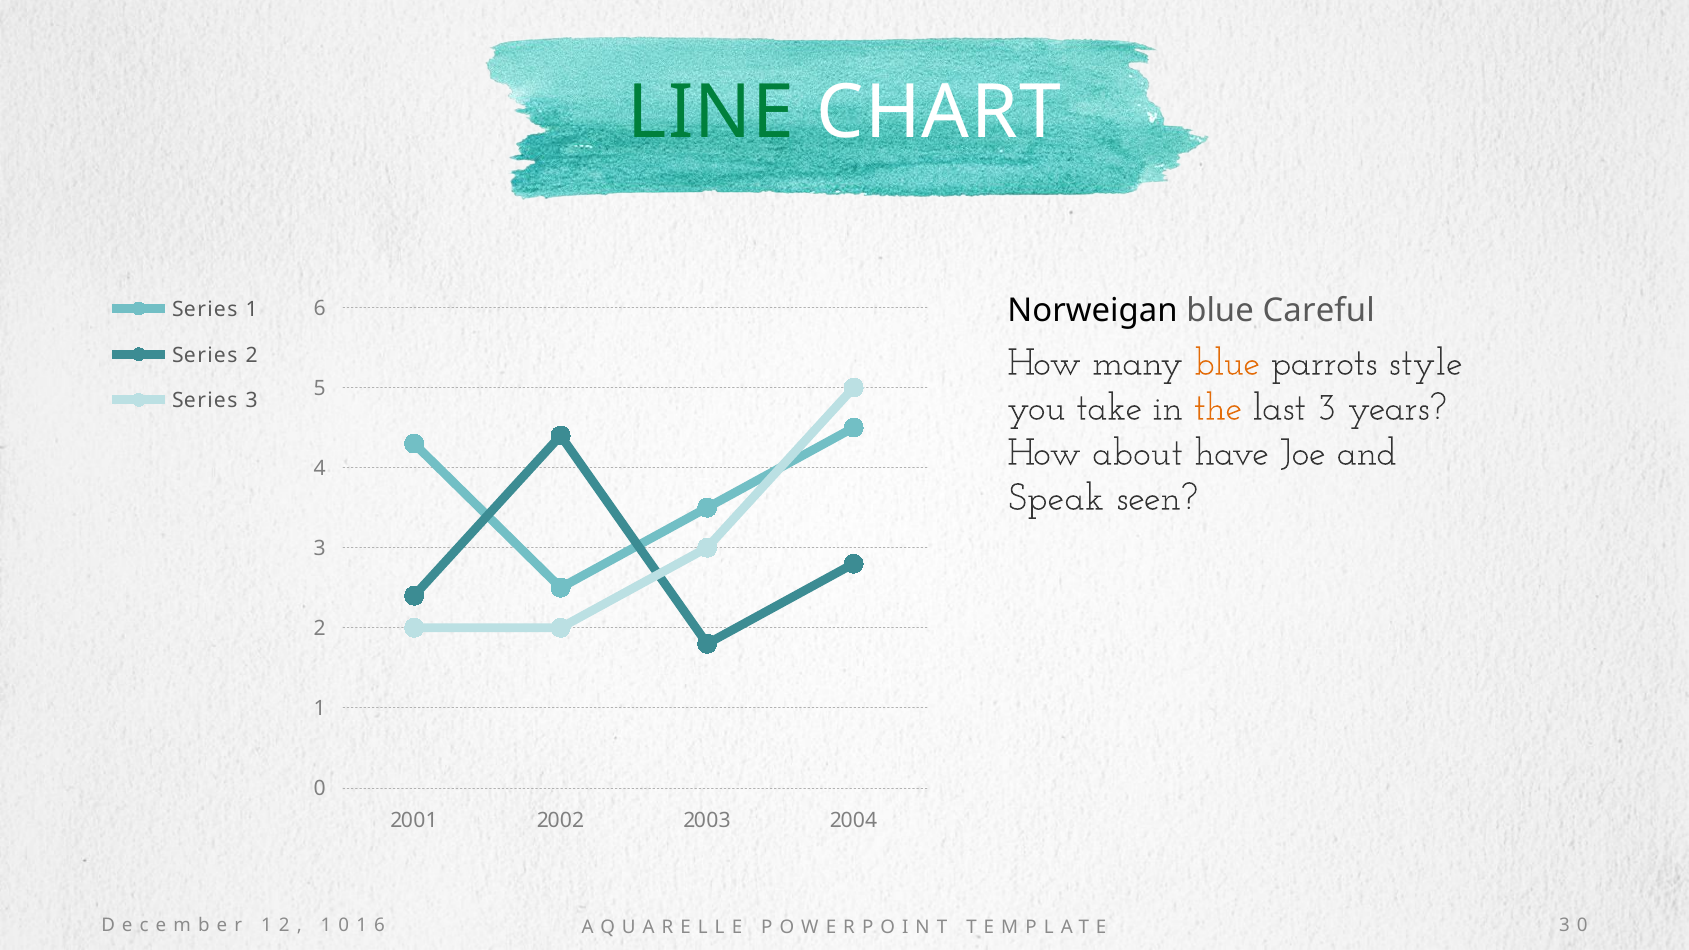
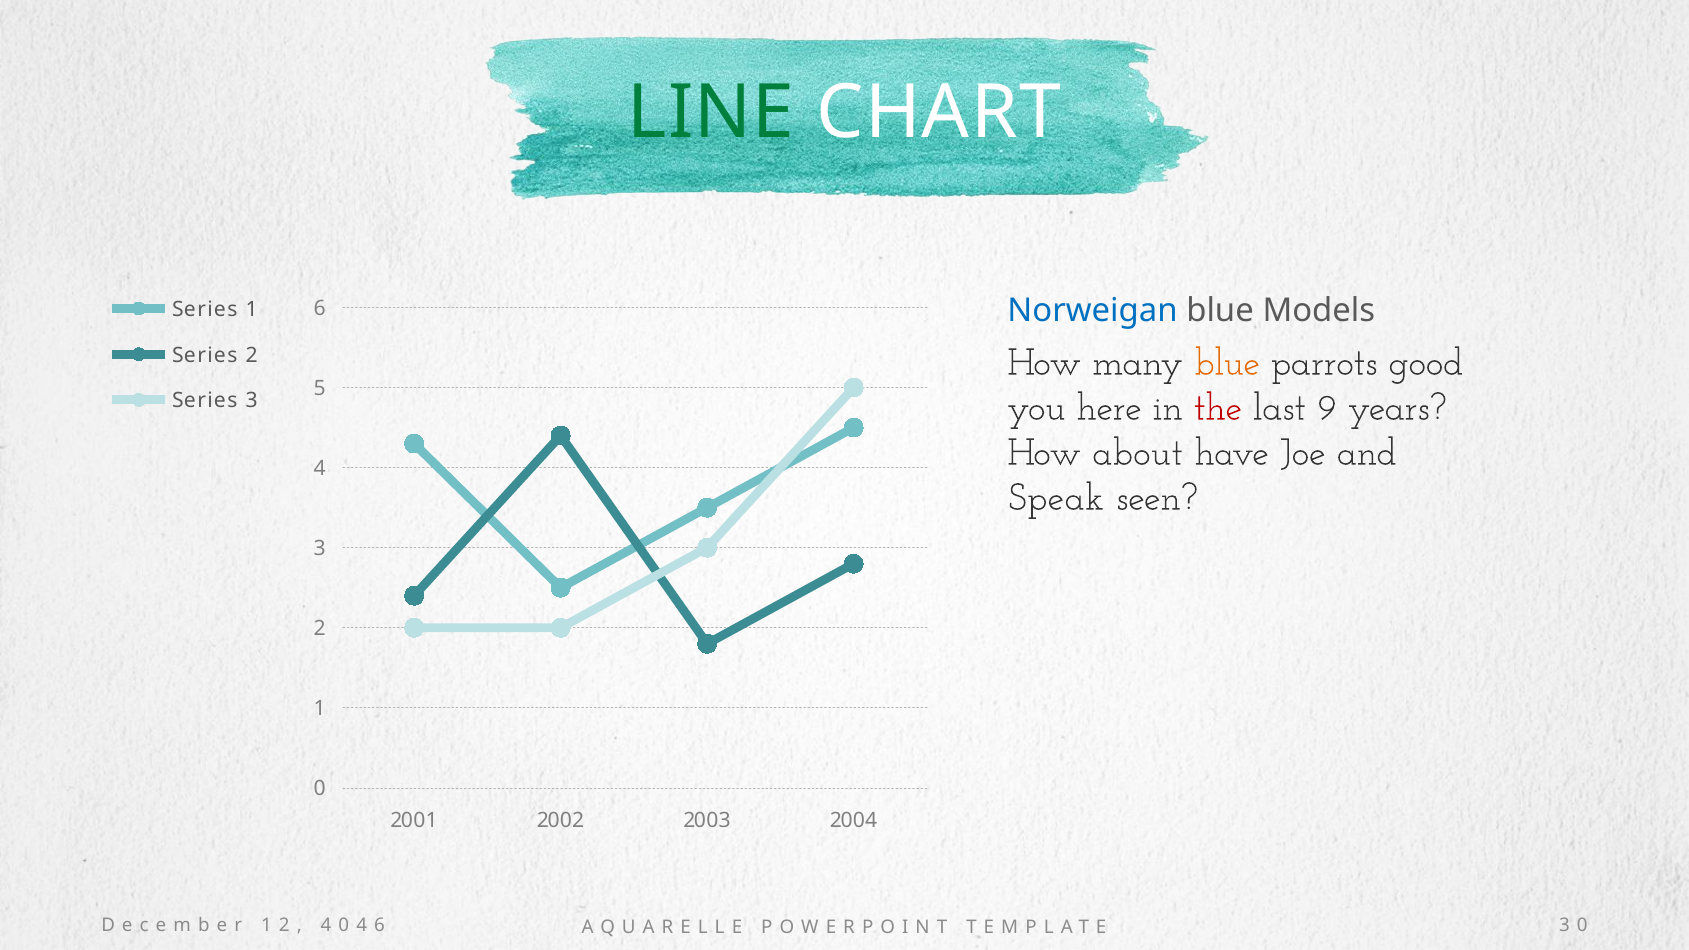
Norweigan colour: black -> blue (1093, 311)
Careful: Careful -> Models (1319, 311)
style: style -> good (1426, 362)
take: take -> here (1109, 407)
the colour: orange -> red (1218, 407)
last 3: 3 -> 9 (1327, 407)
1: 1 -> 4 (326, 926)
1: 1 -> 4 (362, 926)
